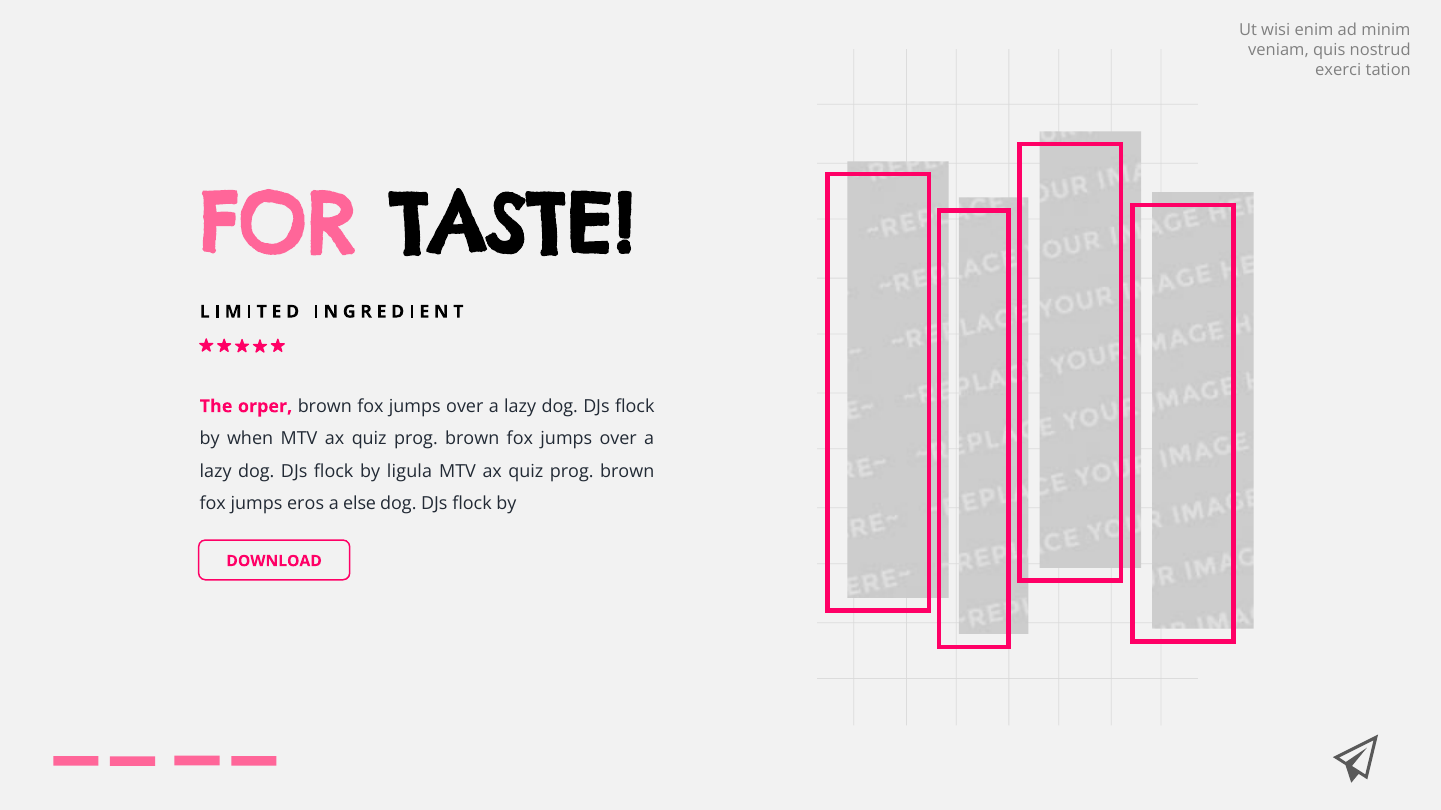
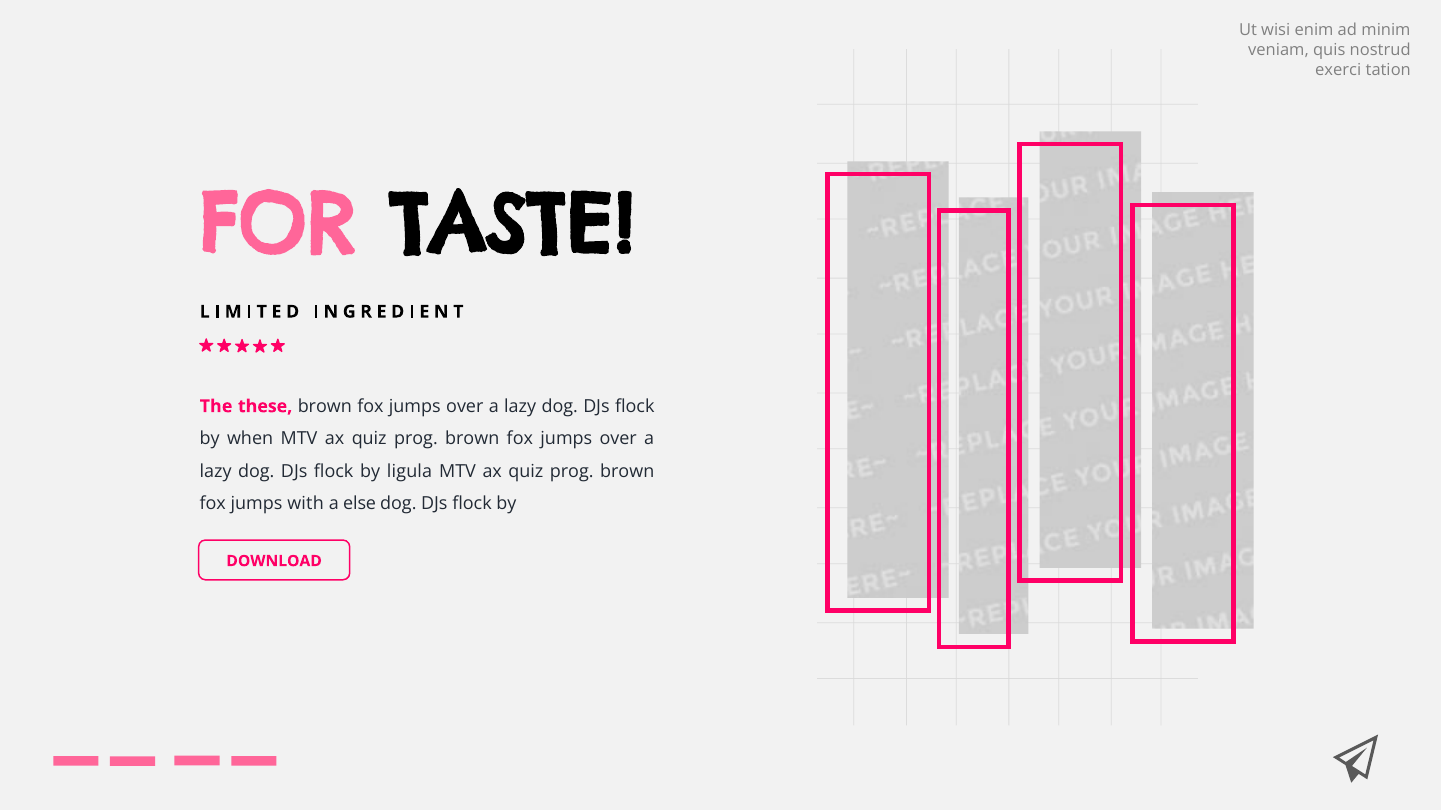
orper: orper -> these (265, 407)
eros: eros -> with (306, 504)
